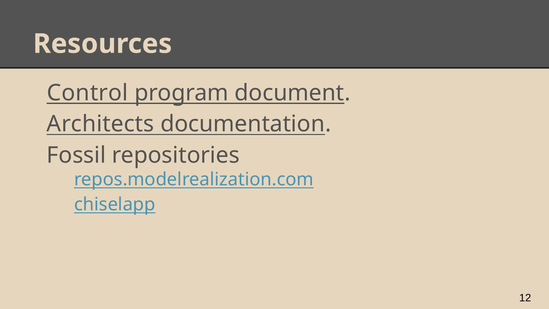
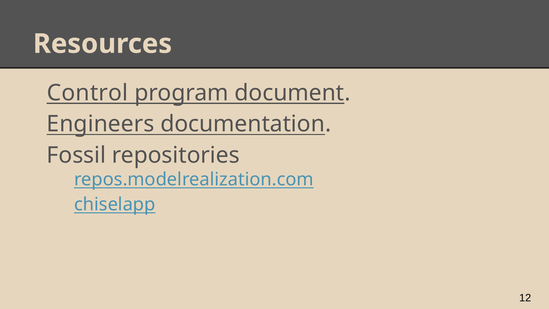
Architects: Architects -> Engineers (100, 124)
